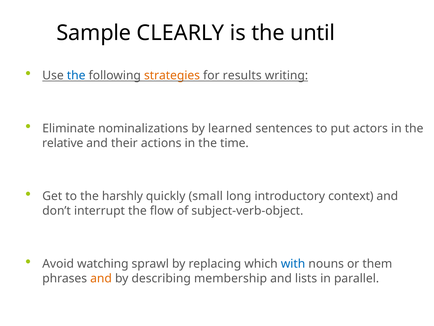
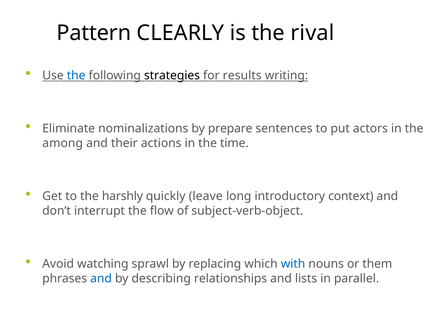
Sample: Sample -> Pattern (94, 33)
until: until -> rival (313, 33)
strategies colour: orange -> black (172, 75)
learned: learned -> prepare (230, 128)
relative: relative -> among (63, 143)
small: small -> leave (206, 196)
and colour: orange -> blue (101, 278)
membership: membership -> relationships (231, 278)
